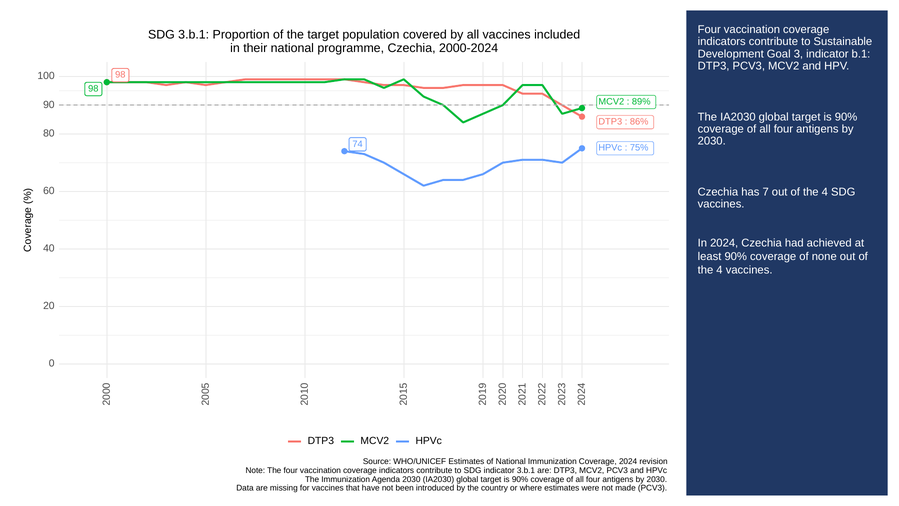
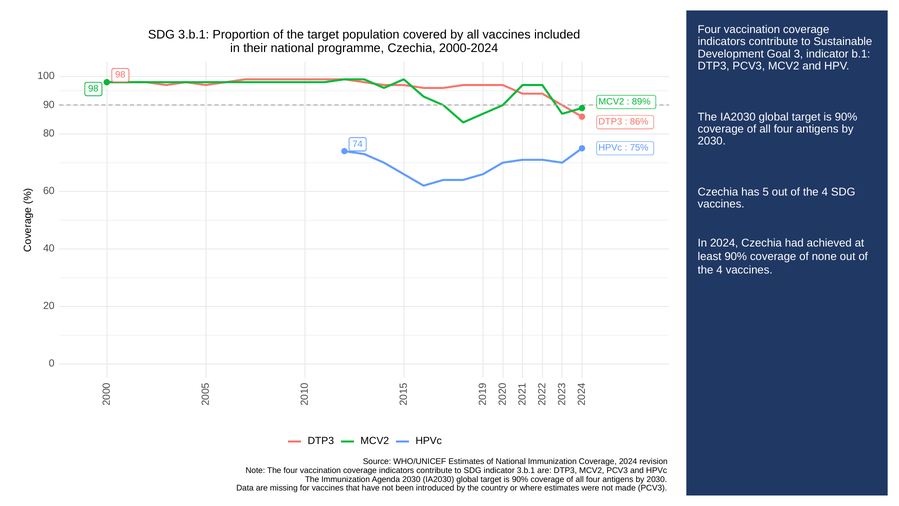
has 7: 7 -> 5 (766, 192)
